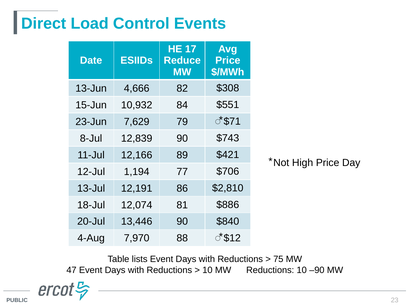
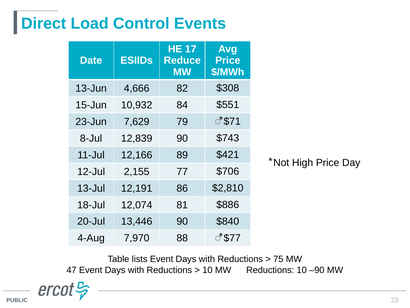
1,194: 1,194 -> 2,155 (137, 171)
$12: $12 -> $77 (232, 238)
